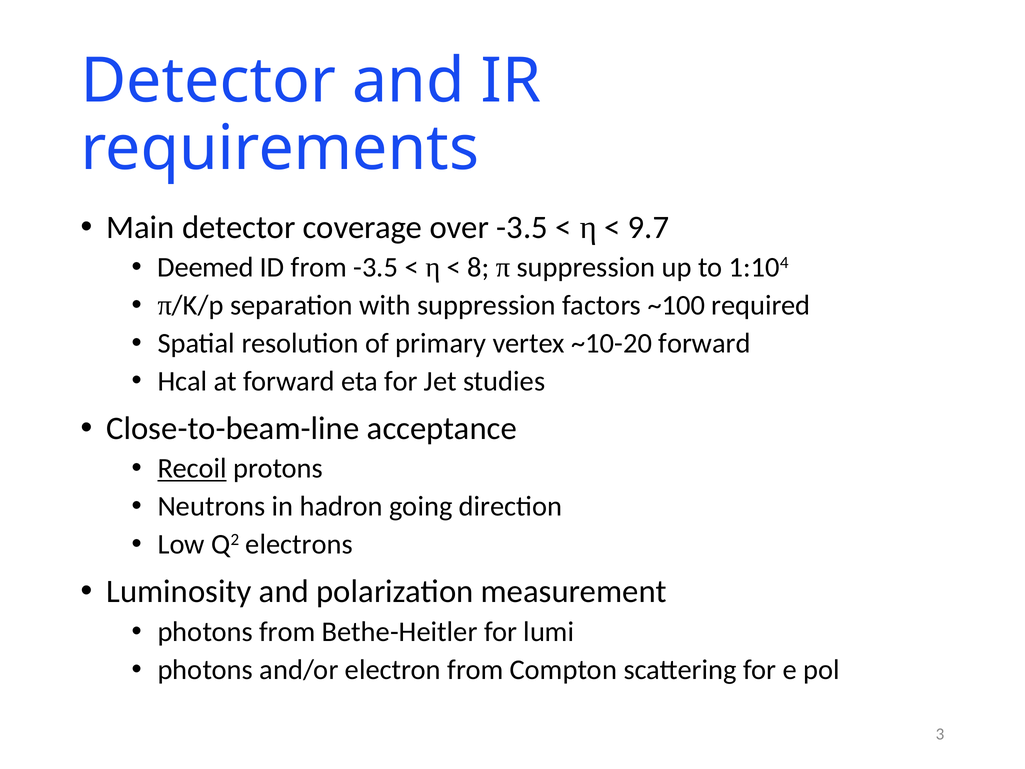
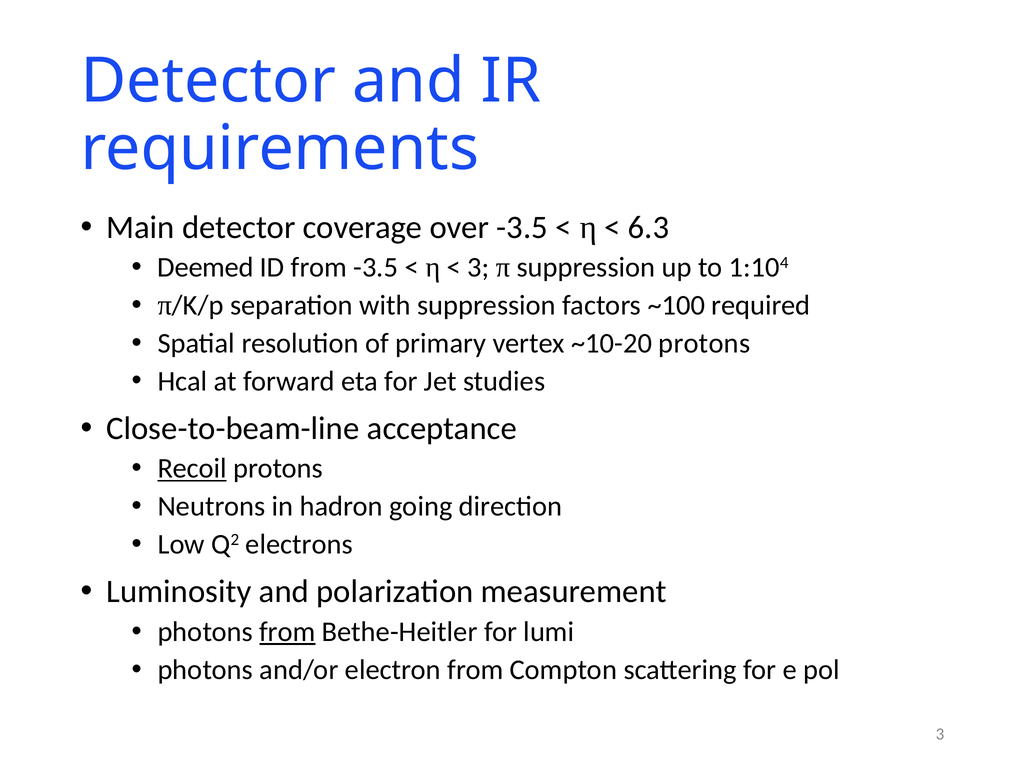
9.7: 9.7 -> 6.3 (649, 227)
8: 8 -> 3 (478, 267)
~10-20 forward: forward -> protons (704, 343)
from underline: none -> present (287, 632)
